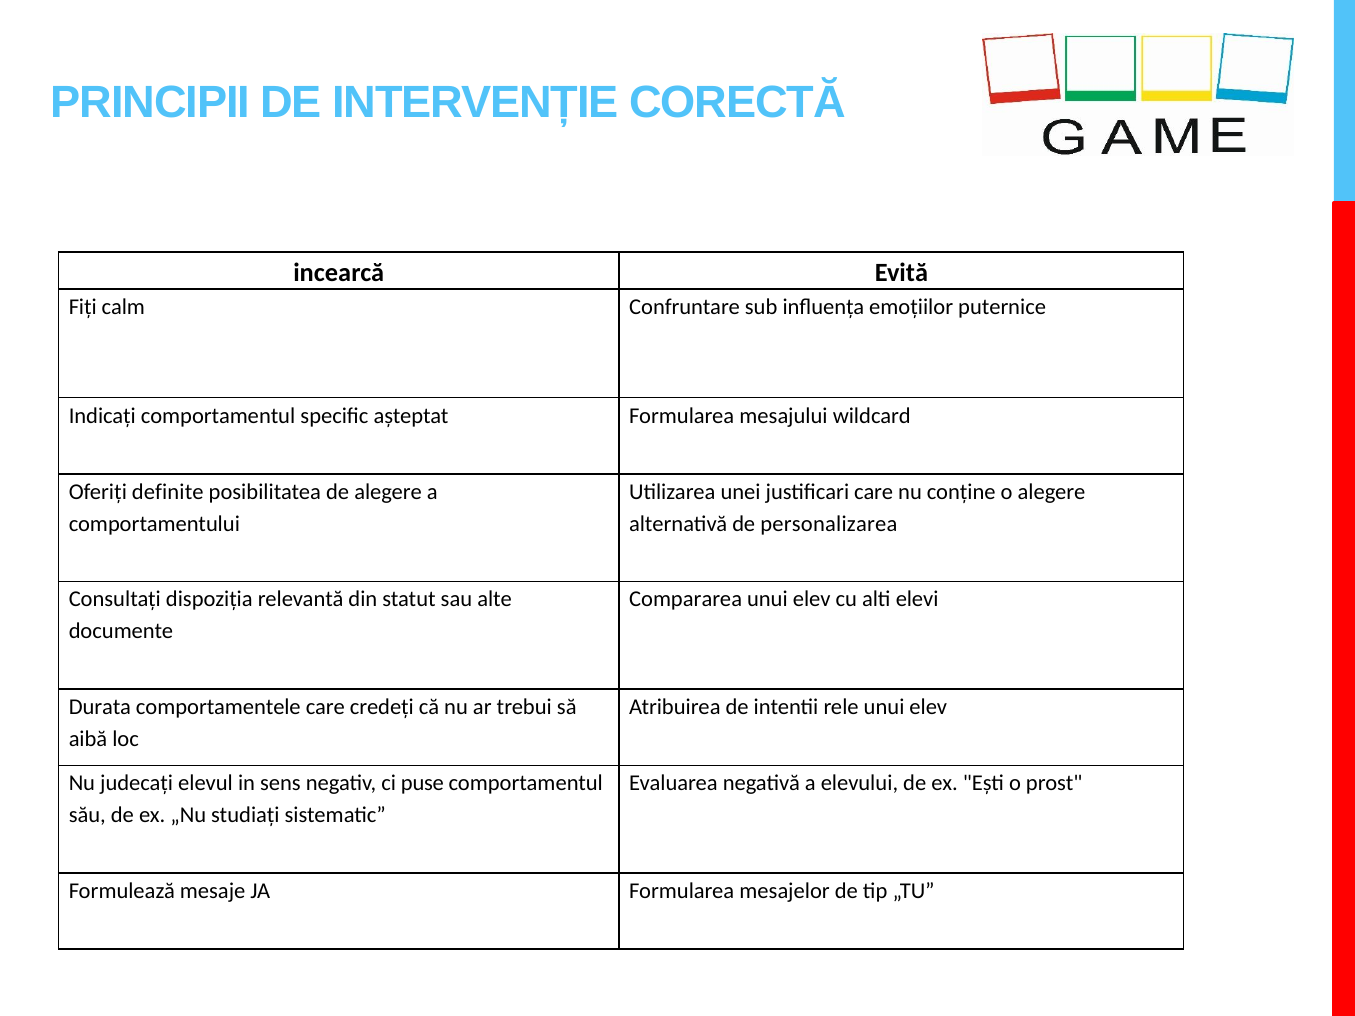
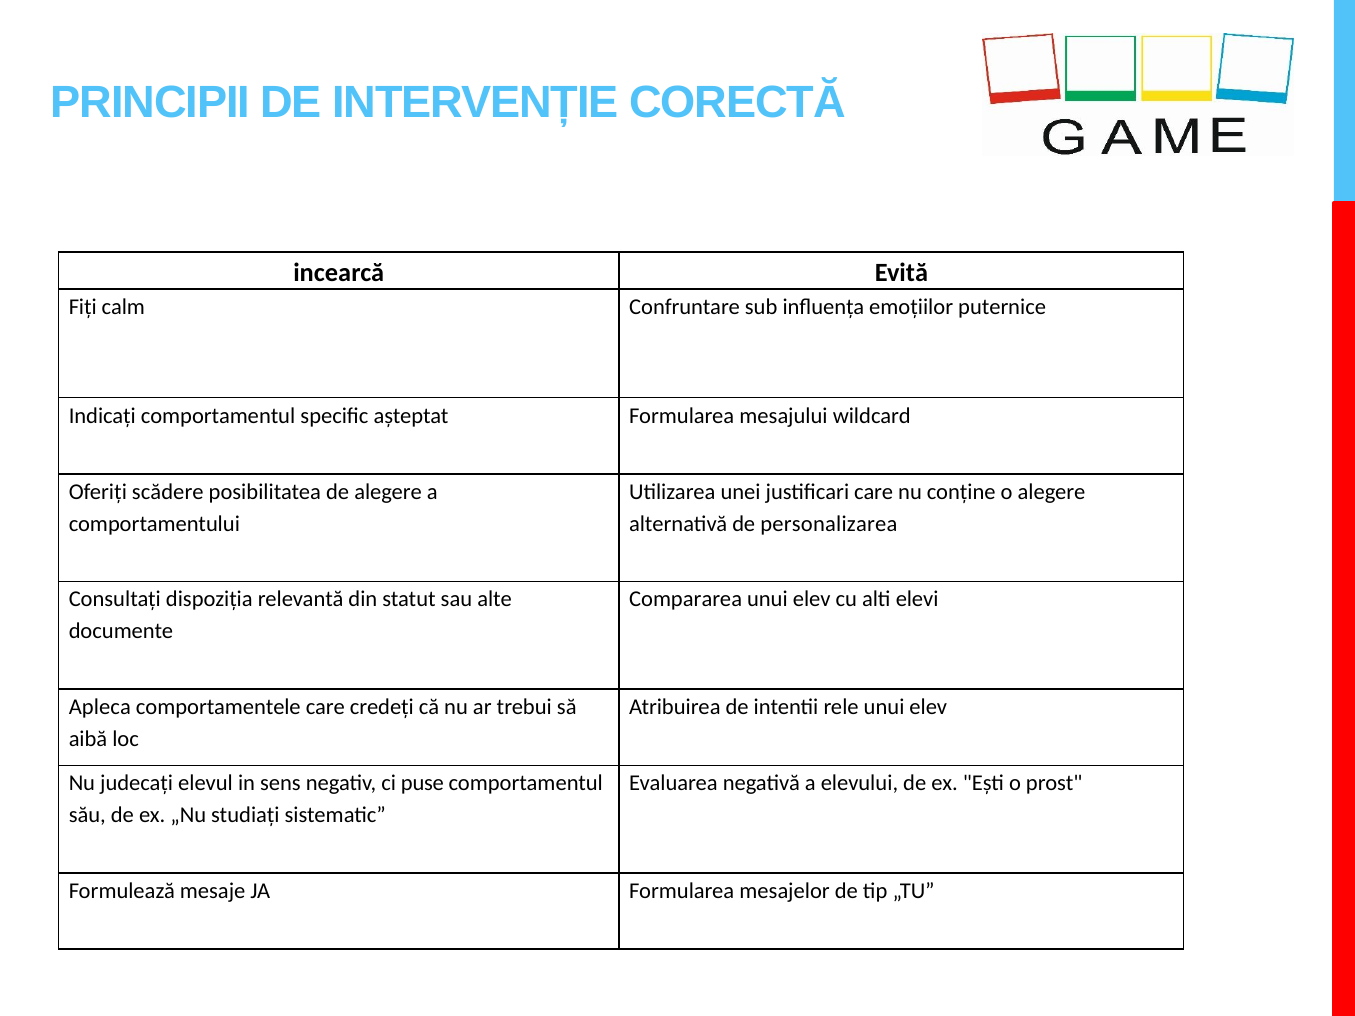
definite: definite -> scădere (168, 492)
Durata: Durata -> Apleca (100, 707)
